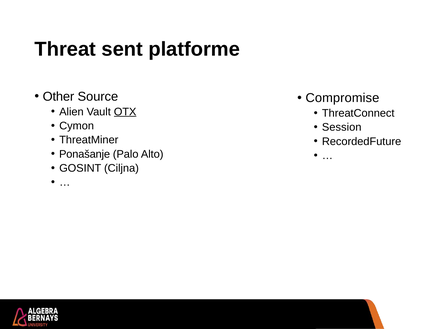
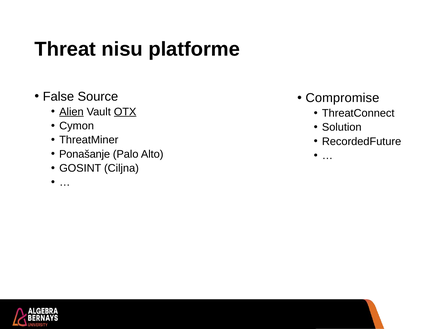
sent: sent -> nisu (122, 49)
Other: Other -> False (58, 97)
Alien underline: none -> present (71, 112)
Session: Session -> Solution (342, 127)
